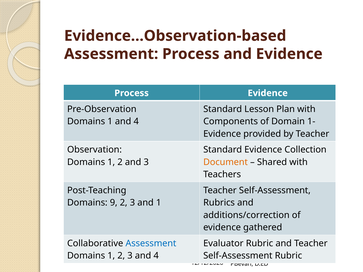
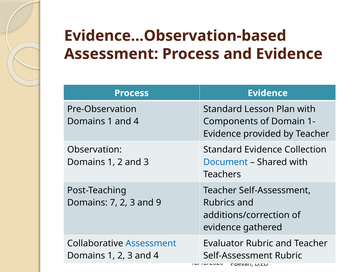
Document colour: orange -> blue (226, 162)
9: 9 -> 7 (114, 203)
and 1: 1 -> 9 (159, 203)
